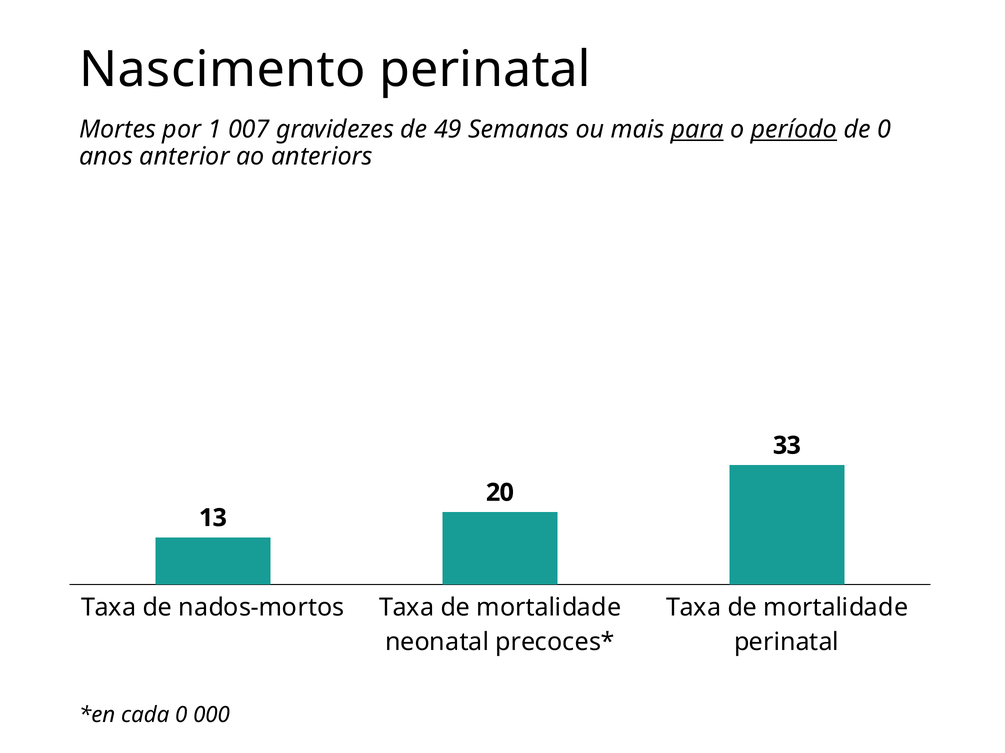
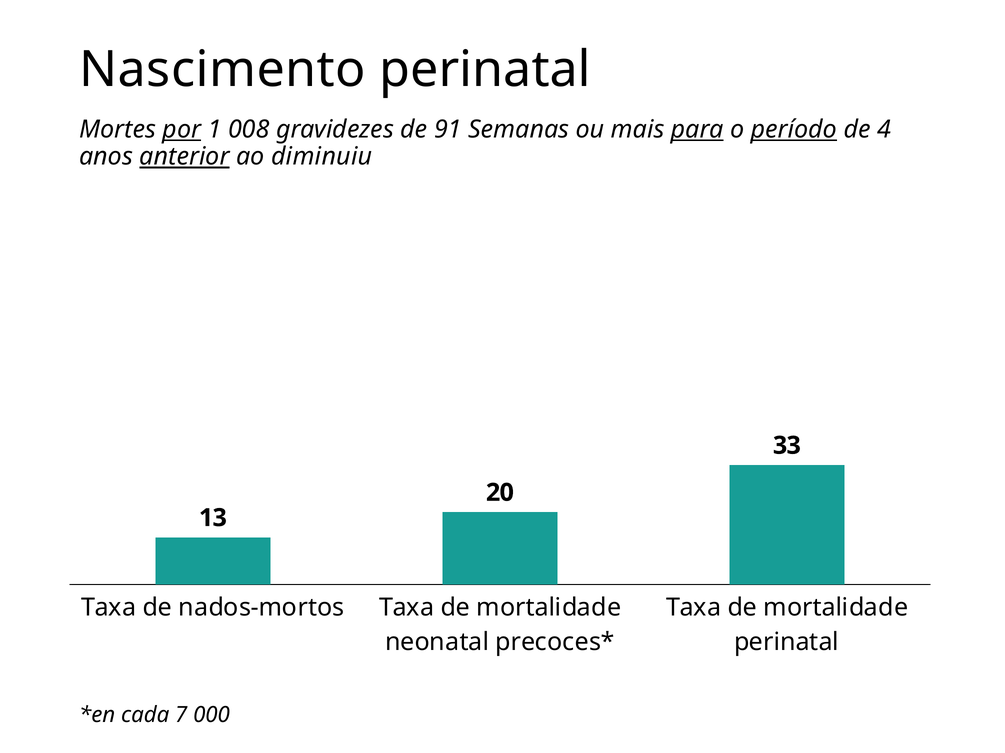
por underline: none -> present (182, 130)
007: 007 -> 008 (249, 130)
49: 49 -> 91 (448, 130)
de 0: 0 -> 4 (884, 130)
anterior underline: none -> present (185, 157)
anteriors: anteriors -> diminuiu (322, 157)
cada 0: 0 -> 7 (181, 716)
